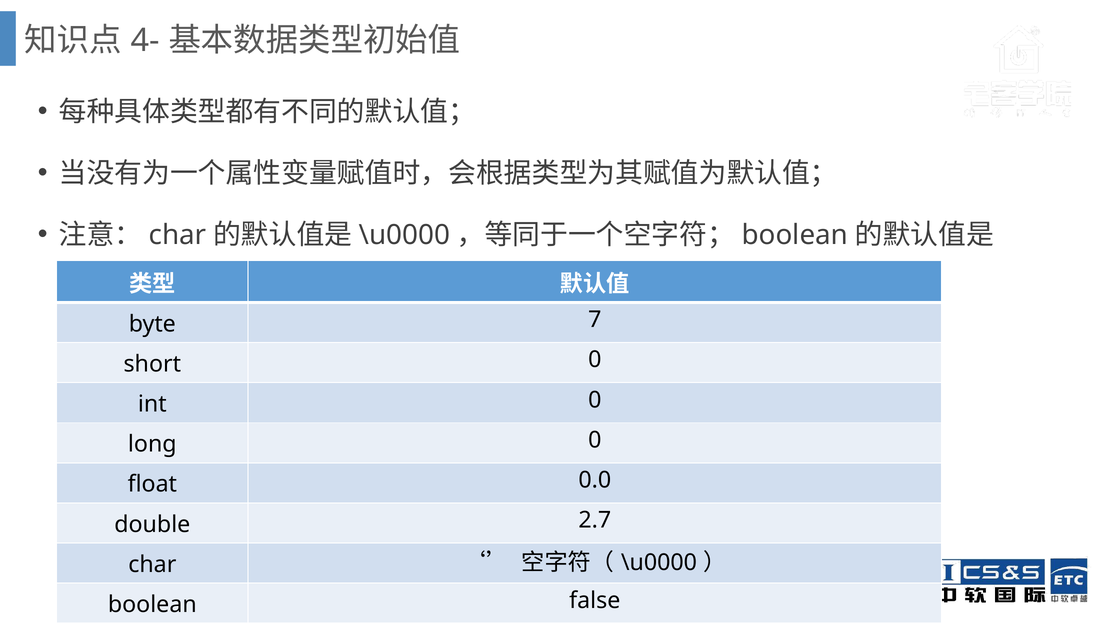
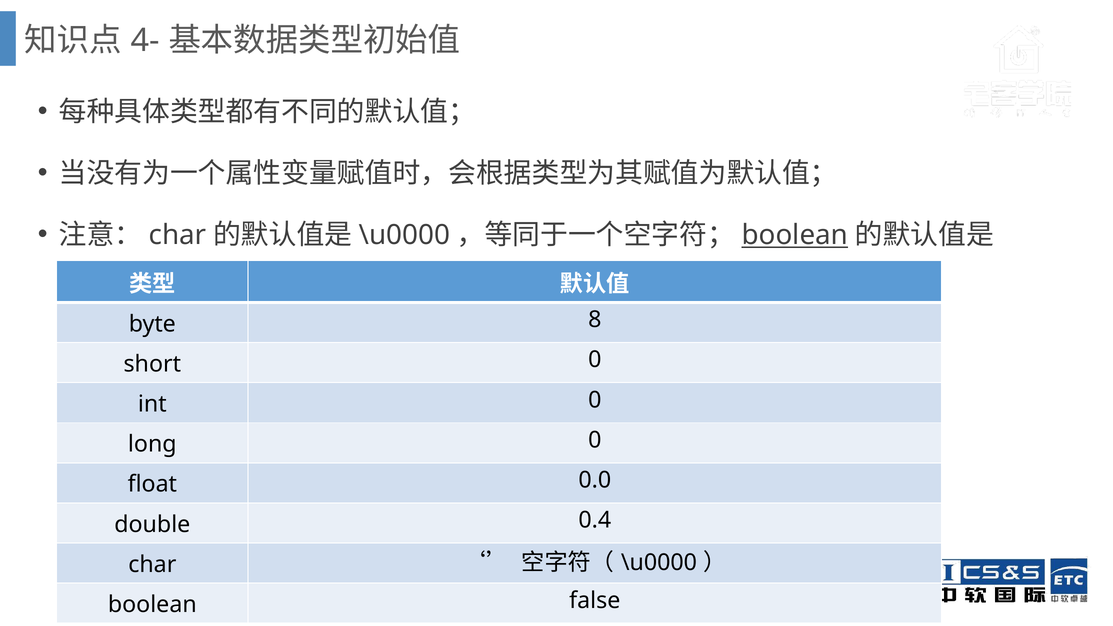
boolean underline: none -> present (795, 235)
7: 7 -> 8 (595, 320)
2.7: 2.7 -> 0.4 (595, 520)
